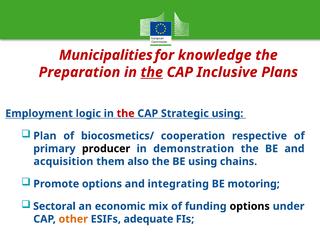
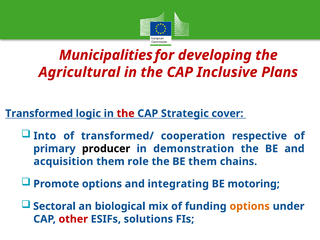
knowledge: knowledge -> developing (215, 55)
Preparation: Preparation -> Agricultural (79, 72)
the underline: present -> none (152, 72)
Employment: Employment -> Transformed (39, 113)
Strategic using: using -> cover (227, 113)
Plan: Plan -> Into (45, 136)
biocosmetics/: biocosmetics/ -> transformed/ (117, 136)
also: also -> role (138, 161)
BE using: using -> them (203, 161)
economic: economic -> biological (120, 206)
options colour: black -> orange (250, 206)
other colour: orange -> red (73, 219)
adequate: adequate -> solutions (148, 219)
